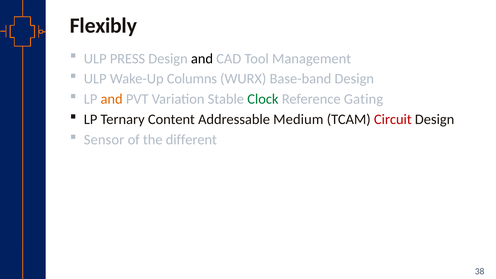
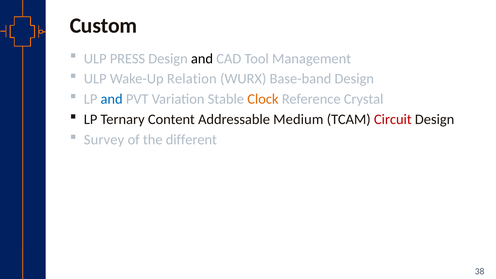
Flexibly: Flexibly -> Custom (103, 26)
Columns: Columns -> Relation (192, 79)
and colour: orange -> blue (112, 99)
Clock colour: green -> orange (263, 99)
Gating: Gating -> Crystal (364, 99)
Sensor: Sensor -> Survey (104, 140)
